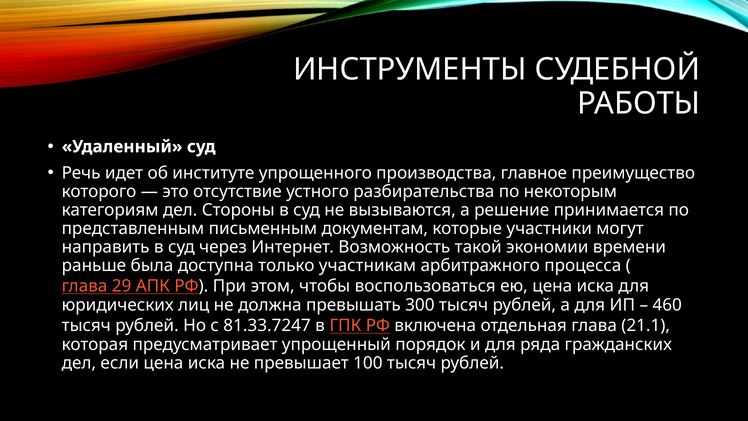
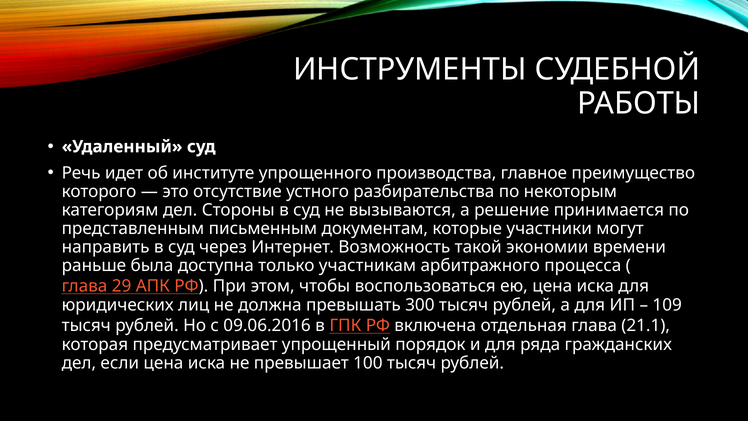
460: 460 -> 109 (667, 305)
81.33.7247: 81.33.7247 -> 09.06.2016 (267, 325)
